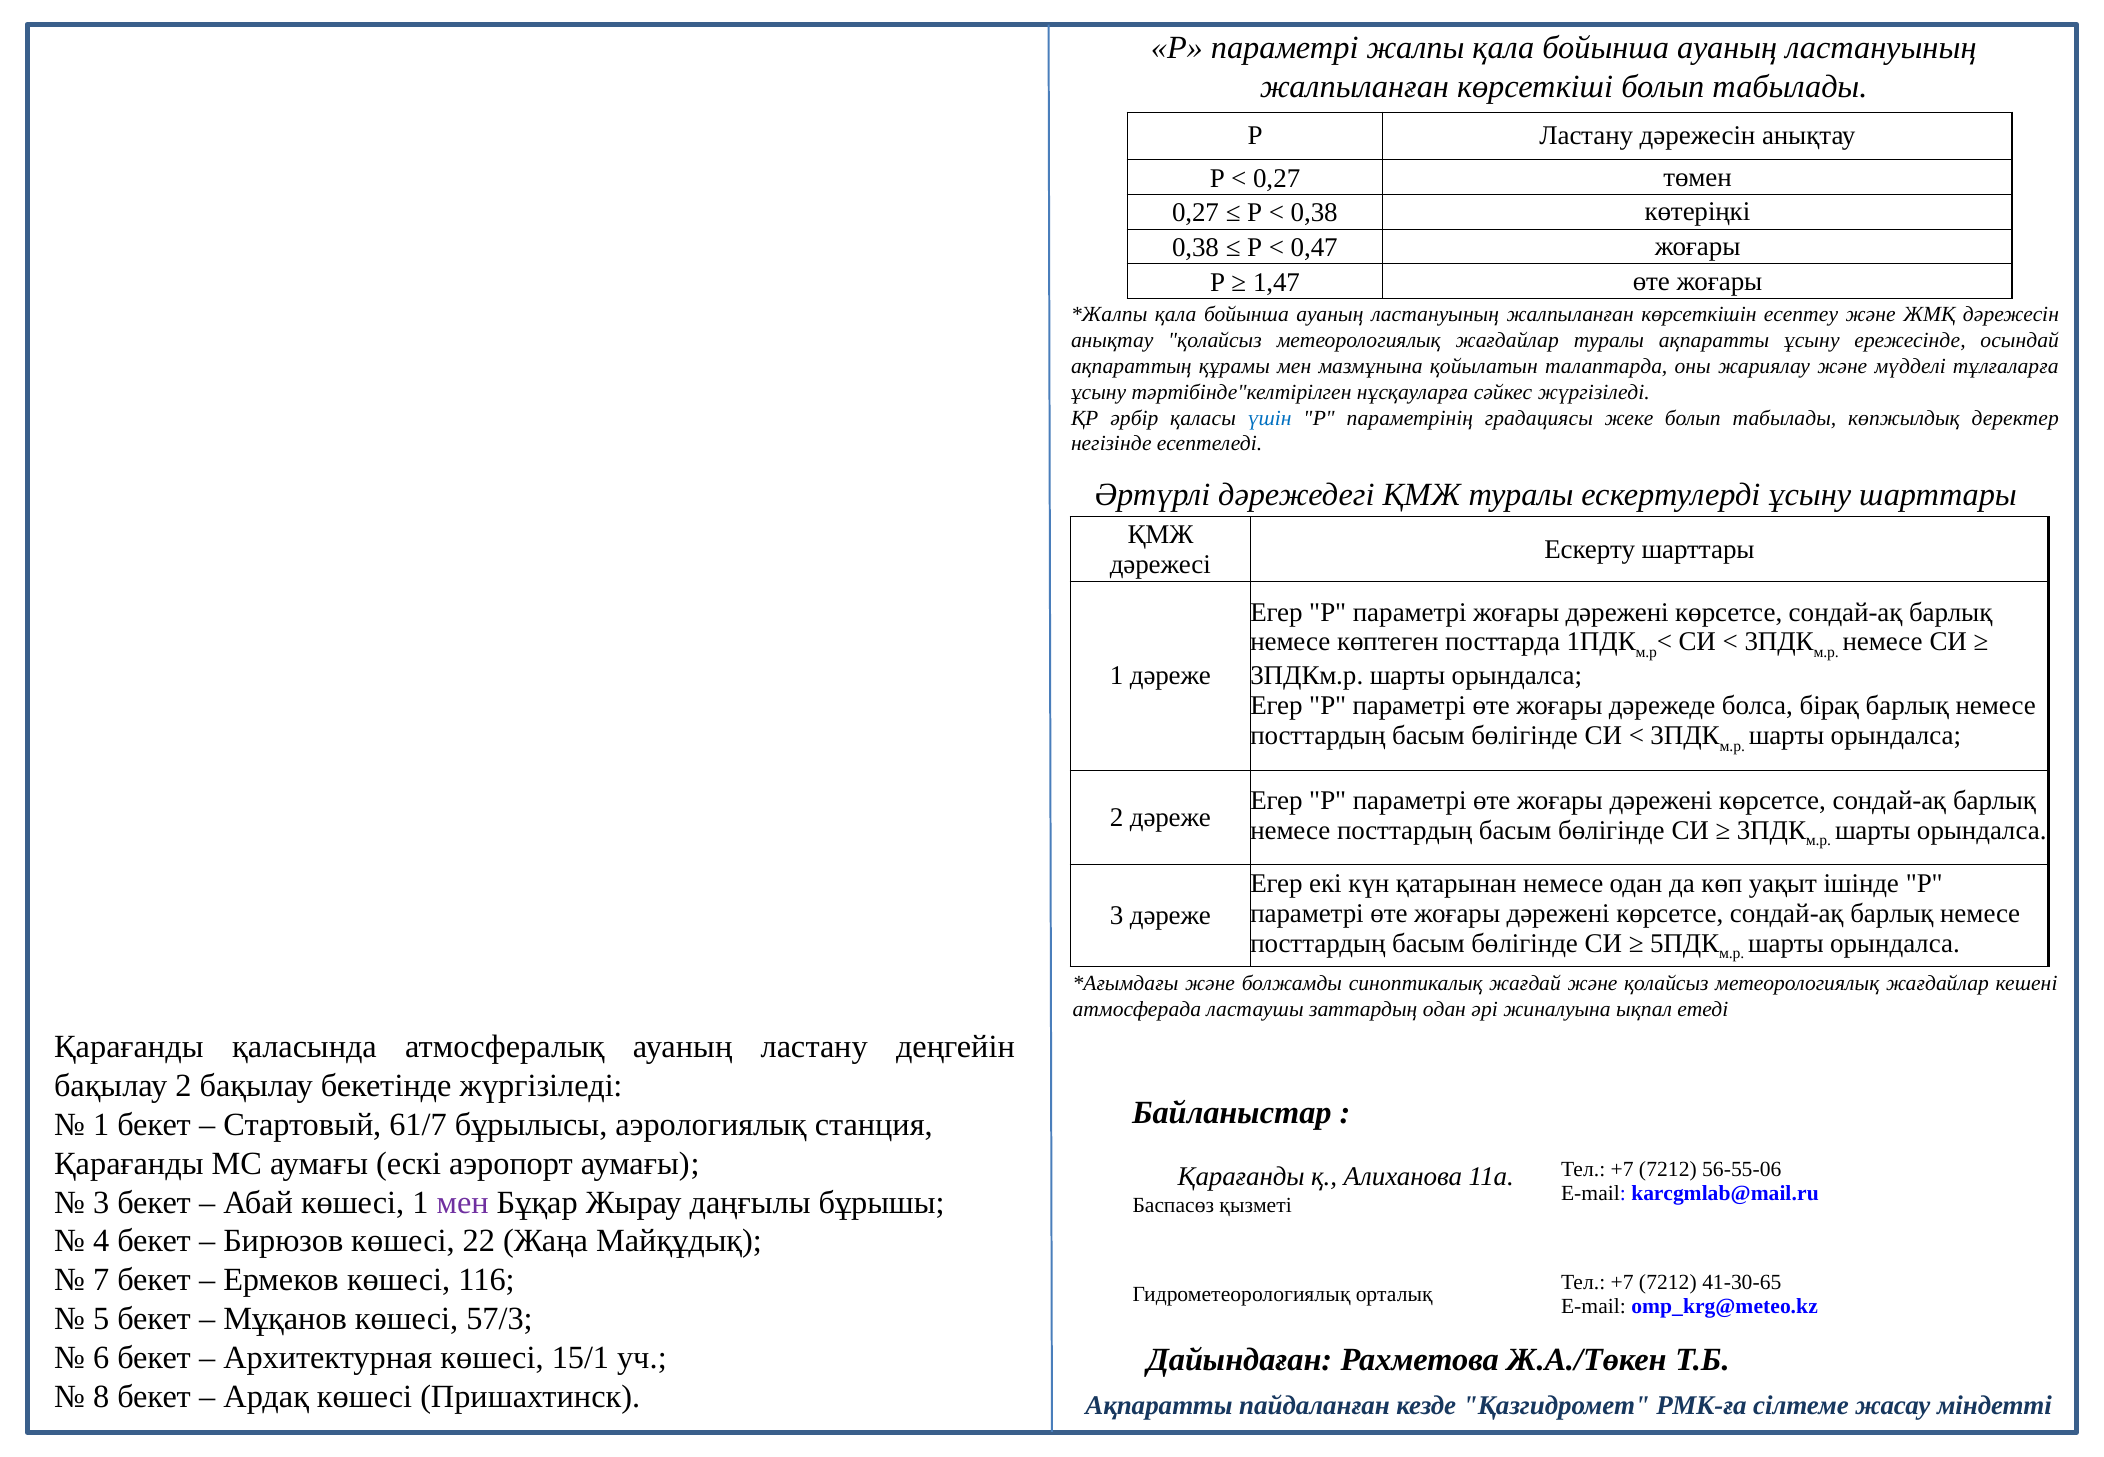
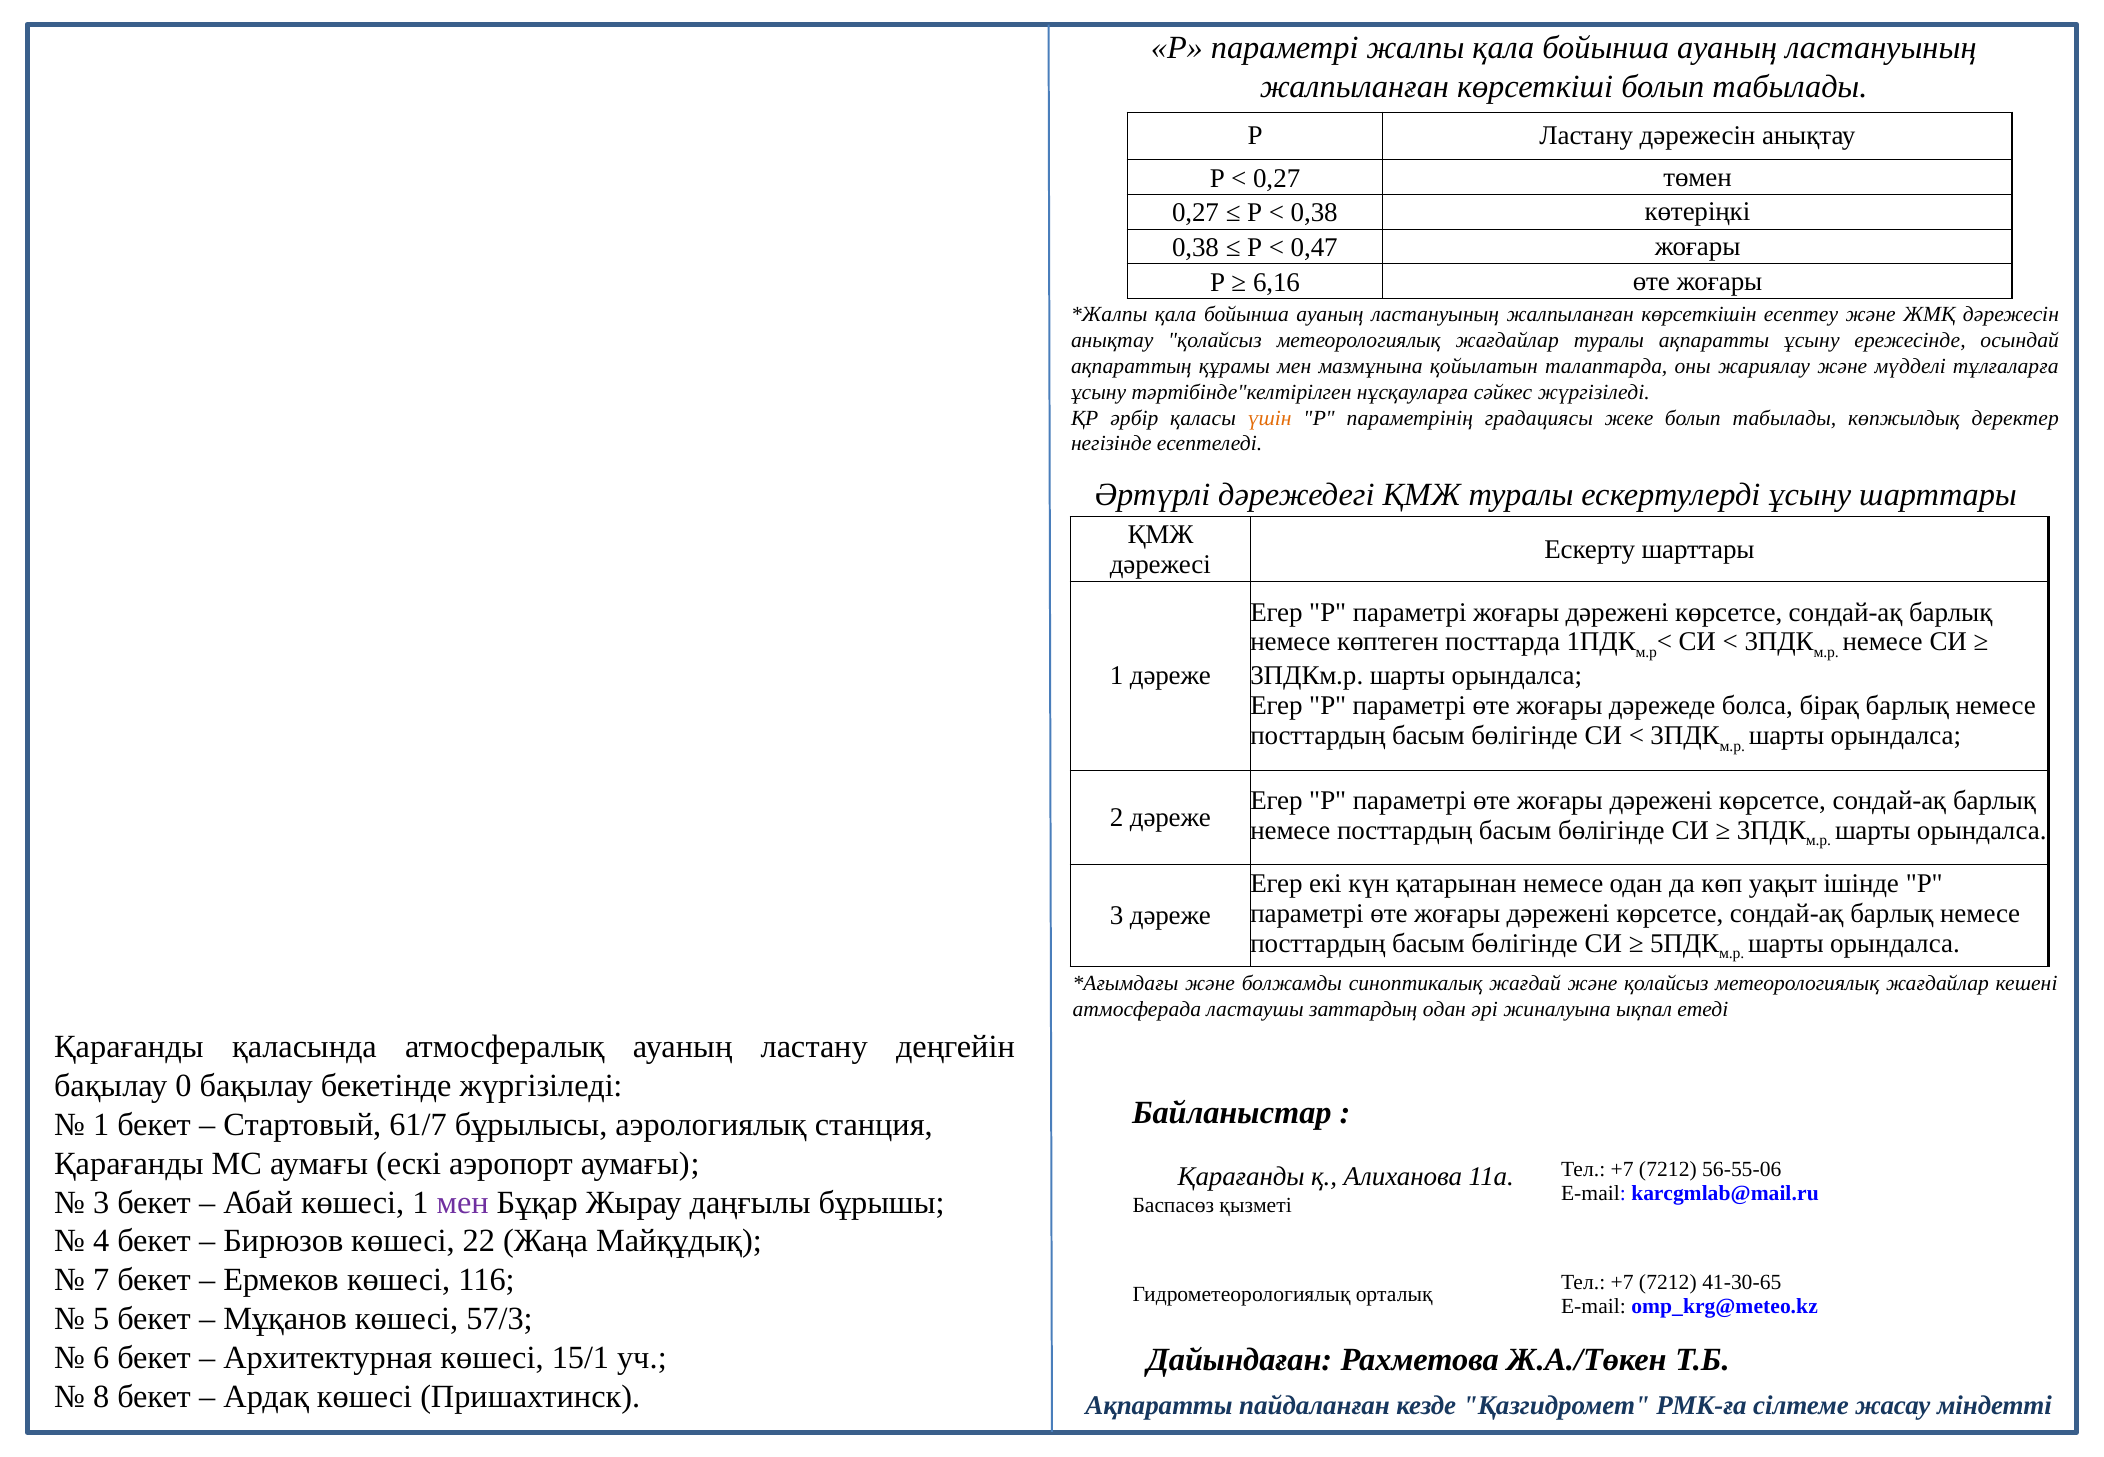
1,47: 1,47 -> 6,16 (1276, 282)
үшін colour: blue -> orange (1270, 418)
бақылау 2: 2 -> 0 (184, 1086)
